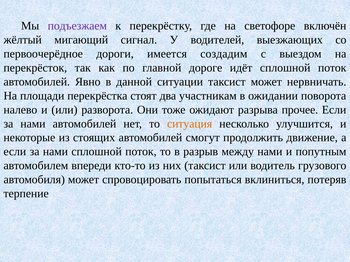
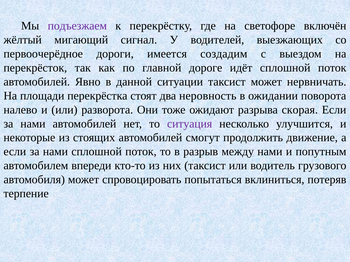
участникам: участникам -> неровность (208, 96)
прочее: прочее -> скорая (300, 110)
ситуация colour: orange -> purple (190, 124)
